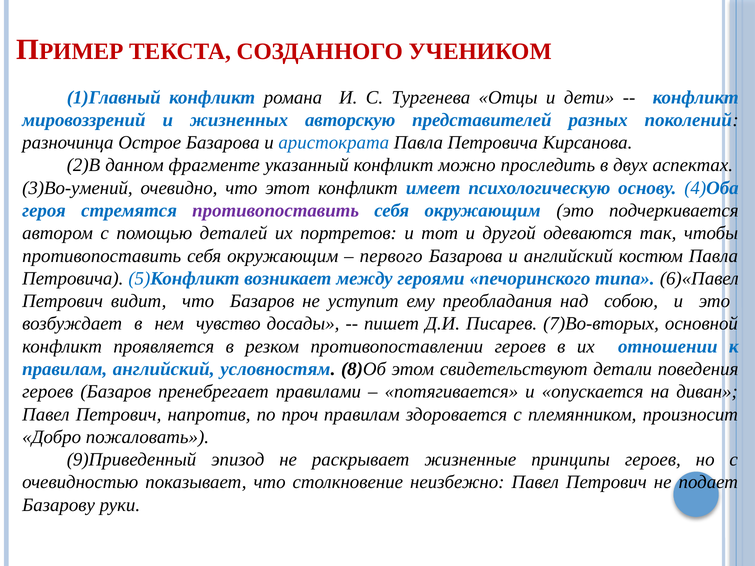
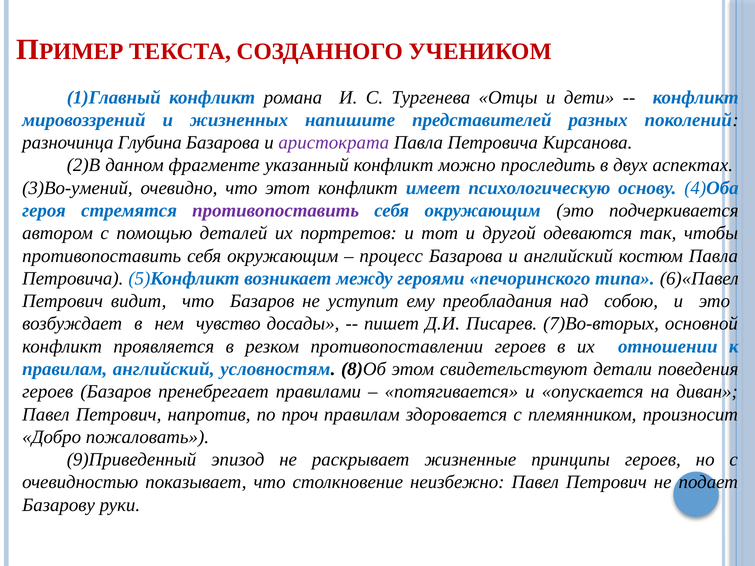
авторскую: авторскую -> напишите (350, 120)
Острое: Острое -> Глубина (150, 143)
аристократа colour: blue -> purple (334, 143)
первого: первого -> процесс (391, 256)
